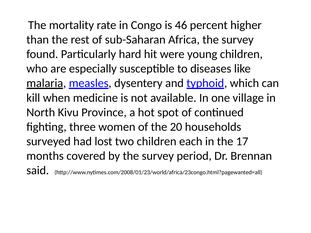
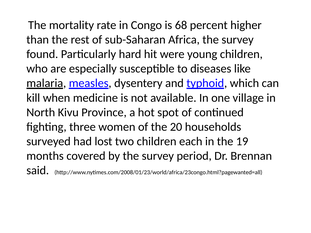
46: 46 -> 68 (181, 25)
17: 17 -> 19 (242, 142)
